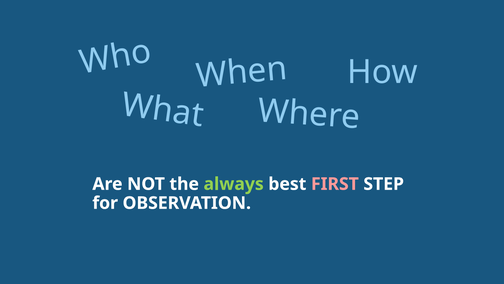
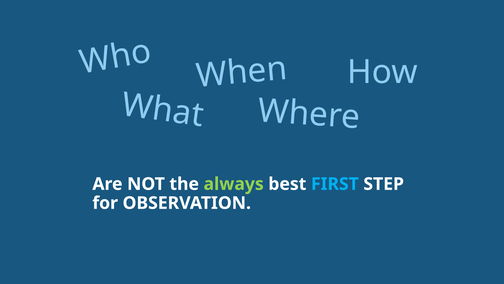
FIRST colour: pink -> light blue (335, 184)
